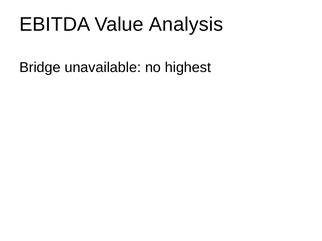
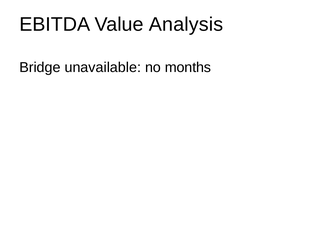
highest: highest -> months (188, 68)
